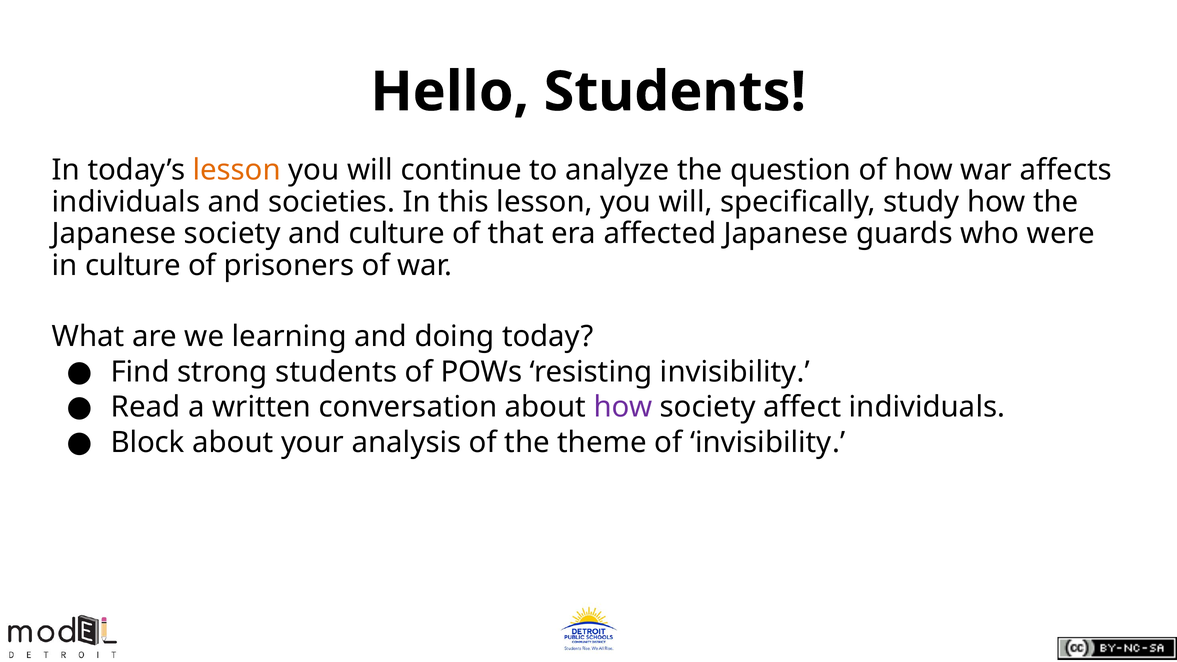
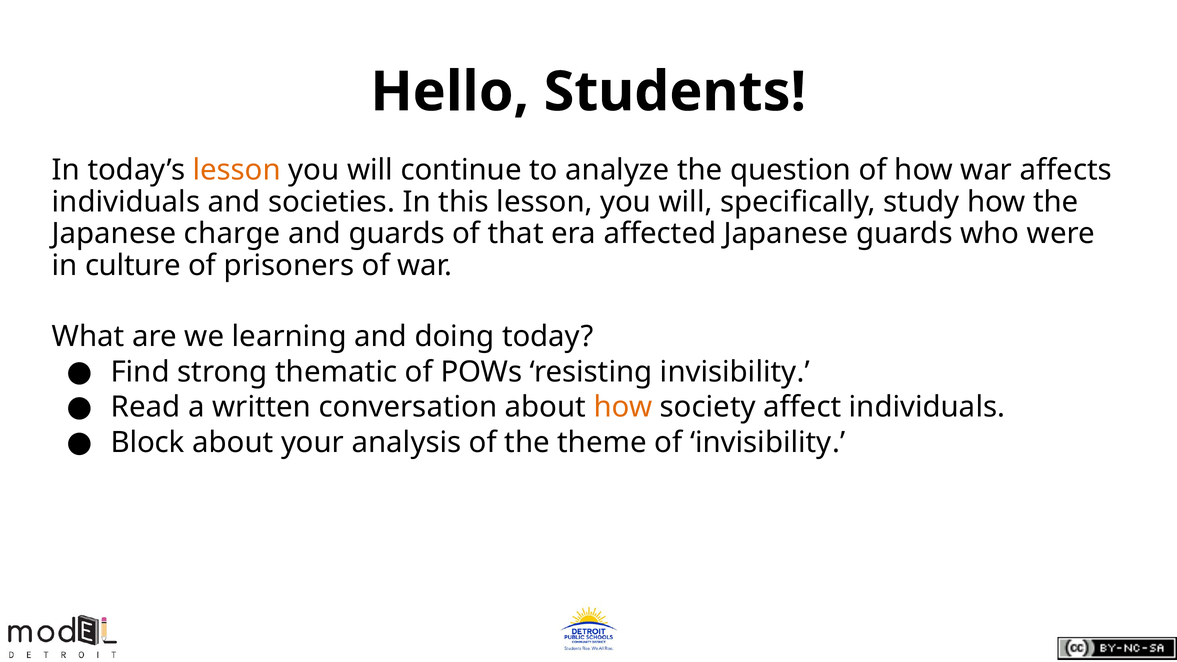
Japanese society: society -> charge (232, 234)
and culture: culture -> guards (397, 234)
strong students: students -> thematic (336, 372)
how colour: purple -> orange (623, 407)
